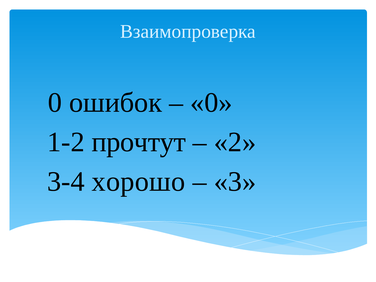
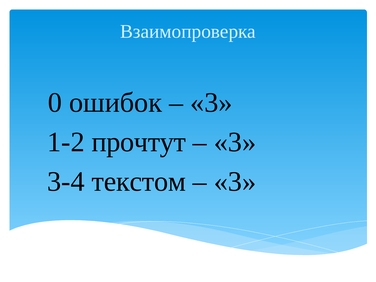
0: 0 -> 3 (211, 103)
2: 2 -> 3 (235, 142)
хорошо: хорошо -> текстом (139, 181)
